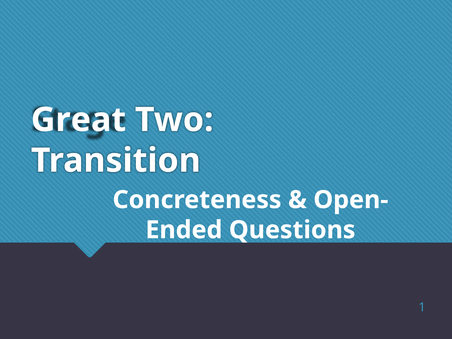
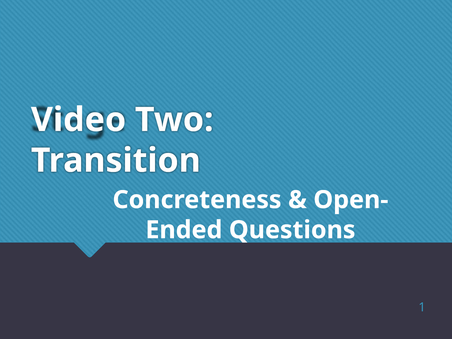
Great: Great -> Video (79, 120)
